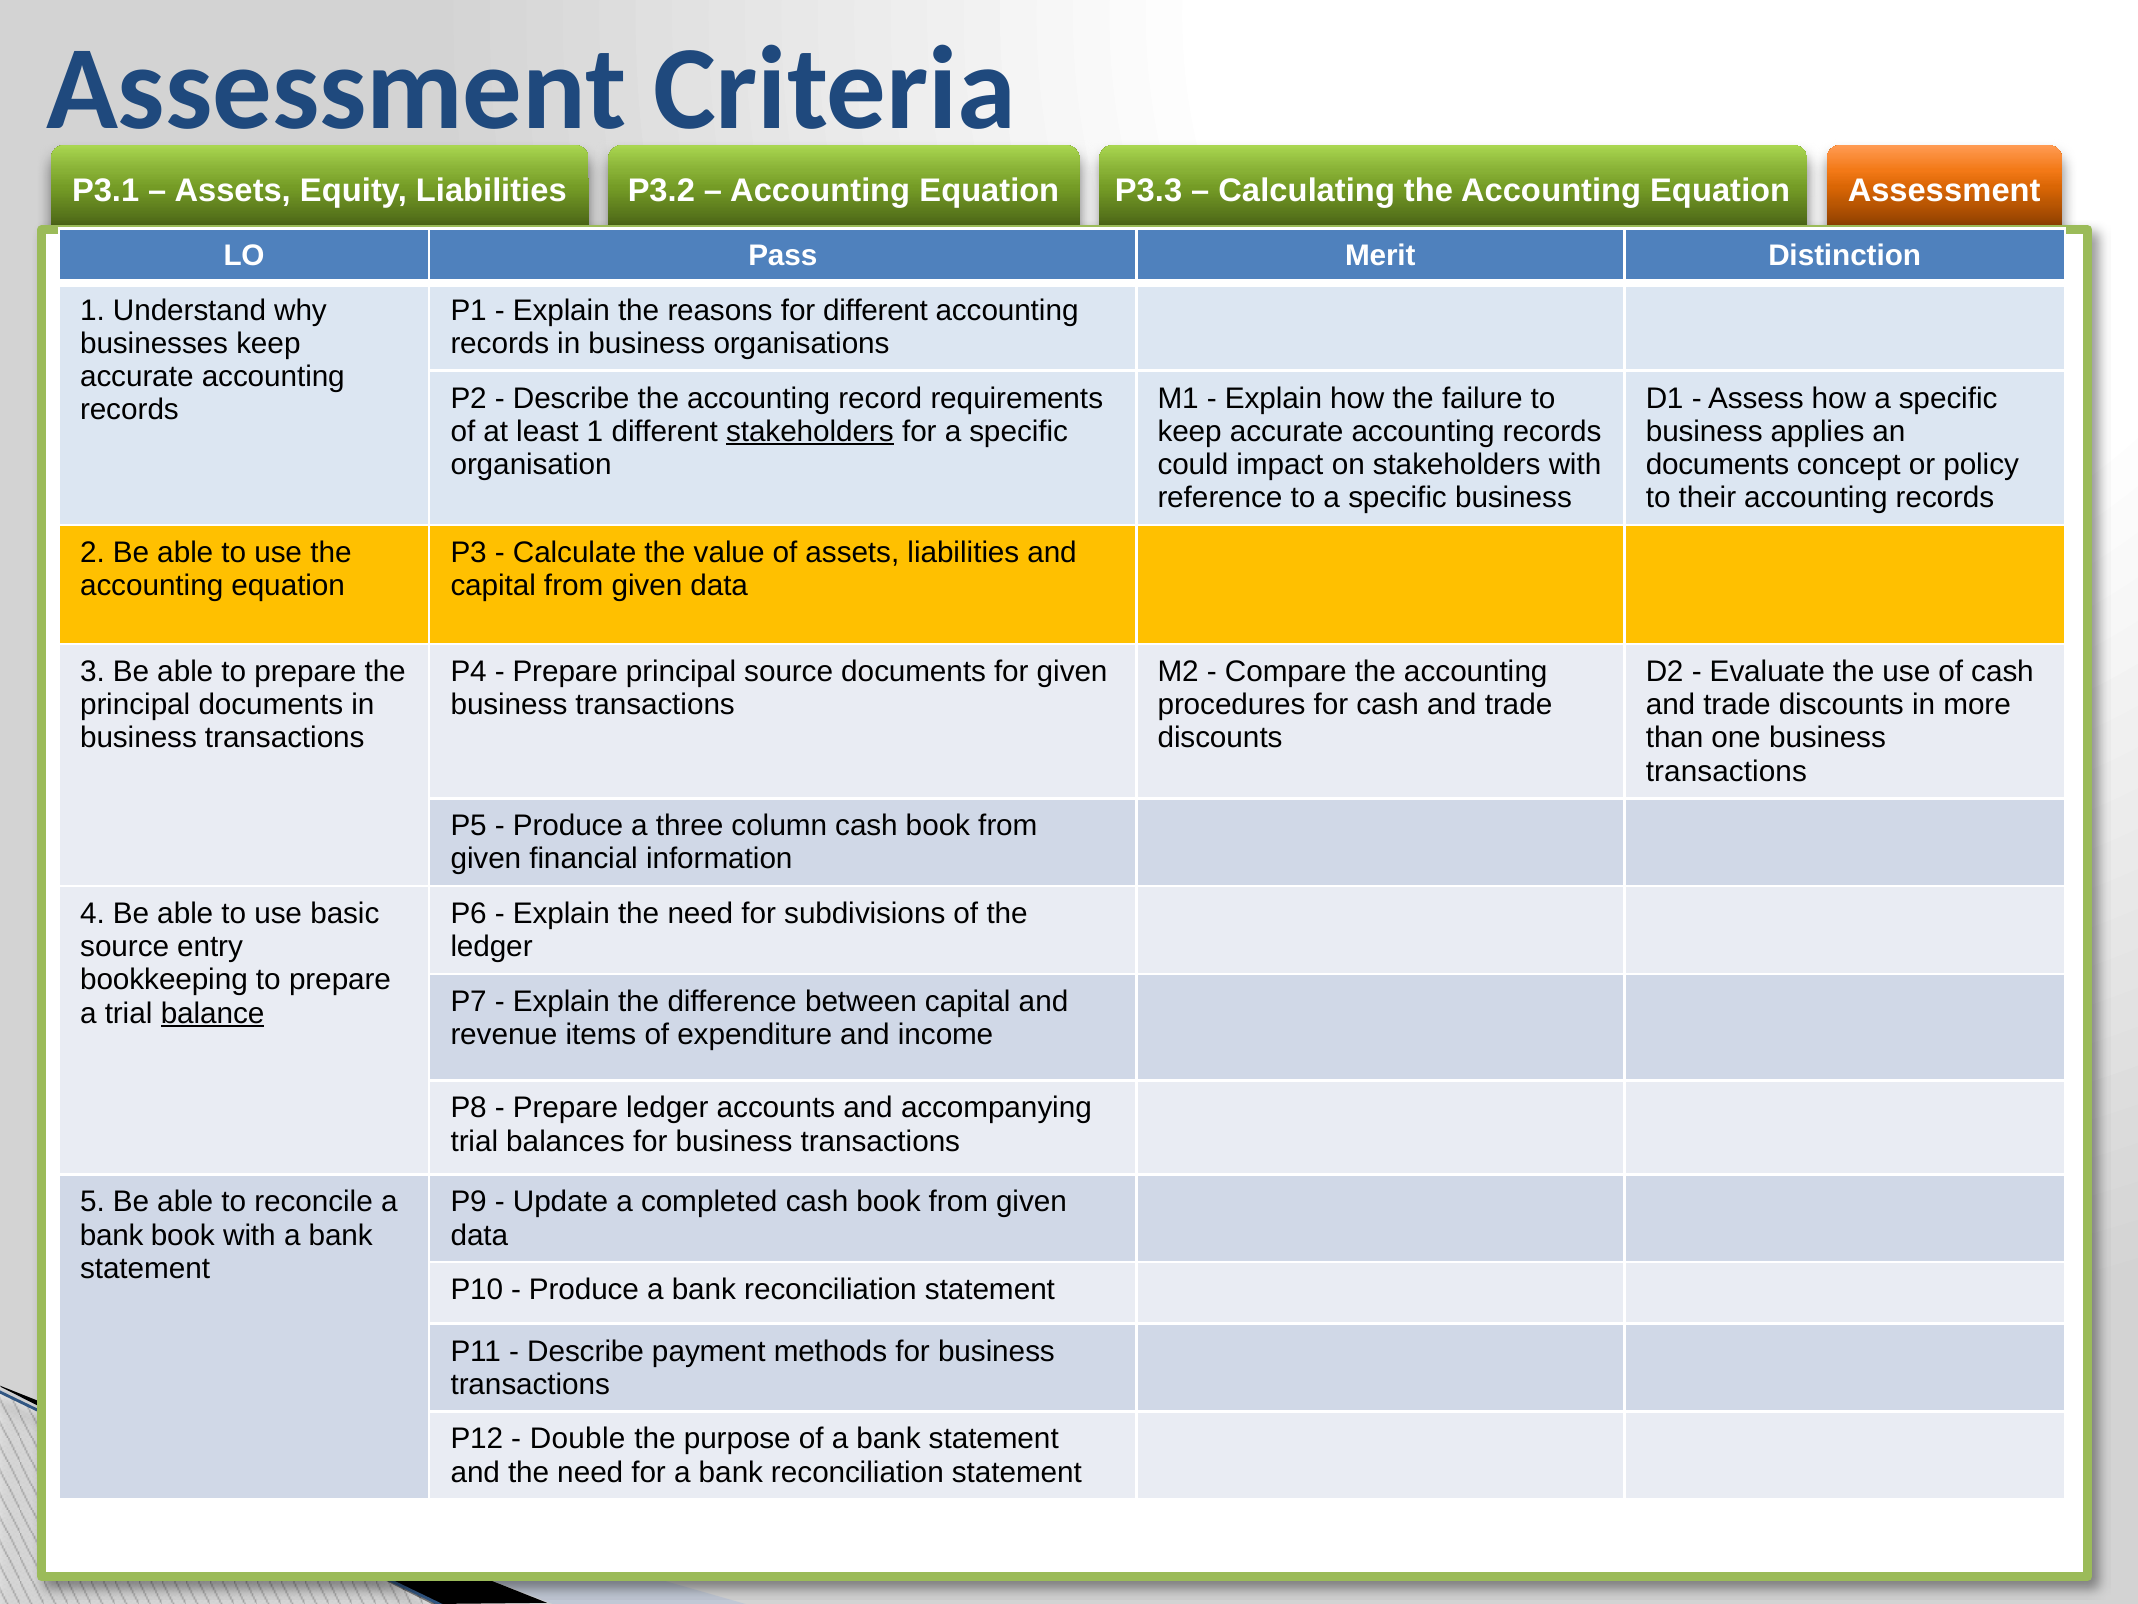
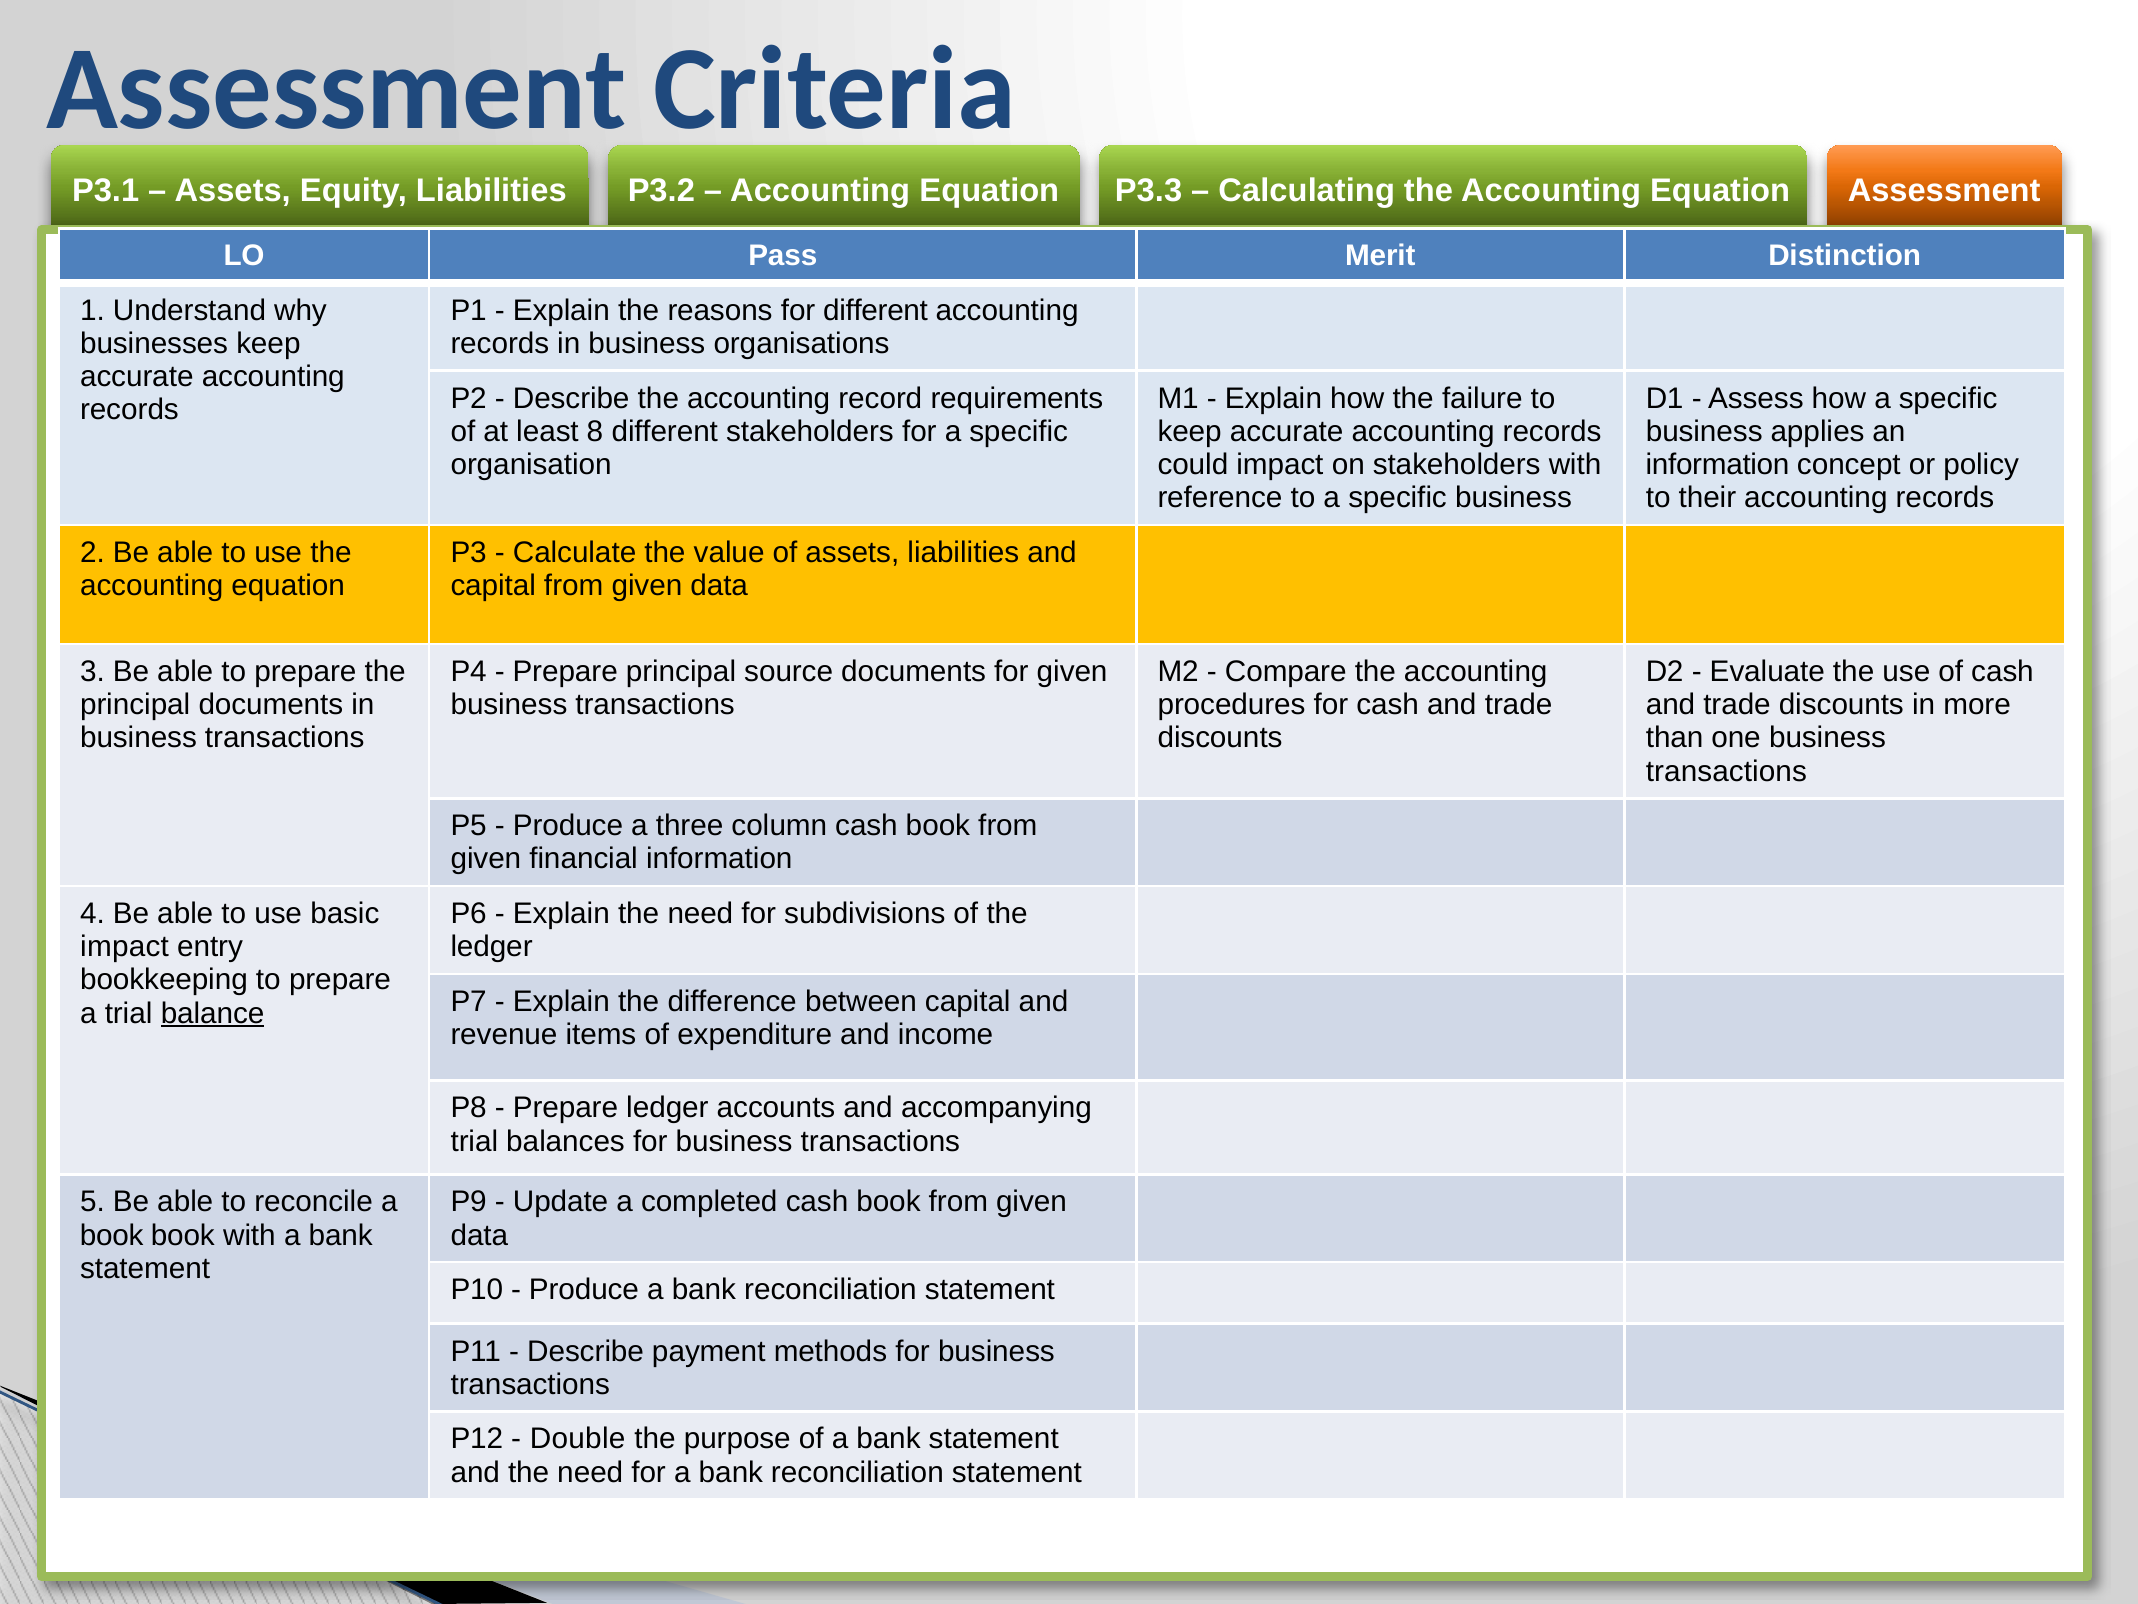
least 1: 1 -> 8 (595, 431)
stakeholders underline: present -> none (810, 431)
documents: documents -> information (1718, 465)
source: source -> impact (125, 947)
bank: bank -> book (112, 1235)
